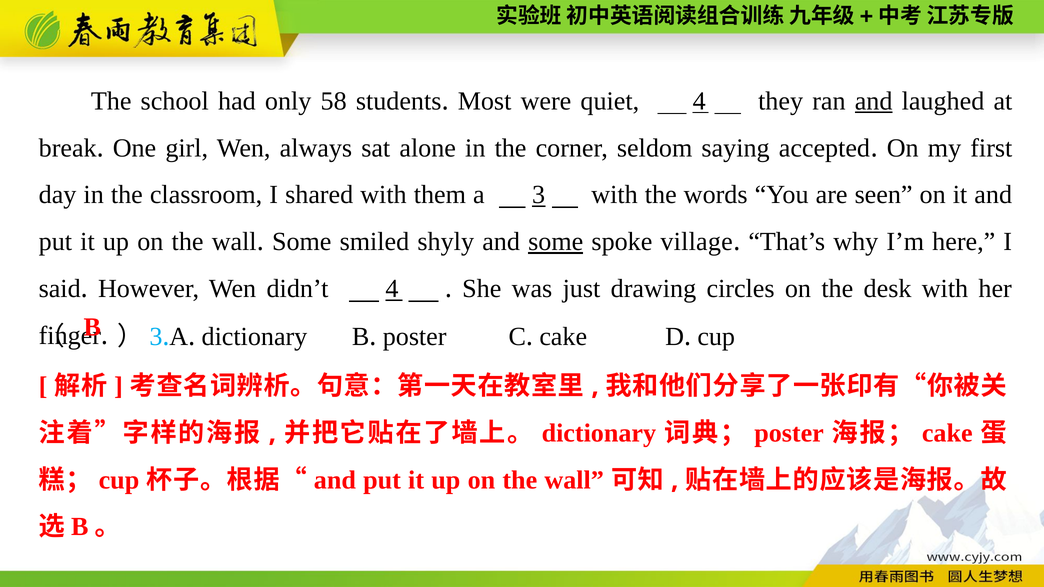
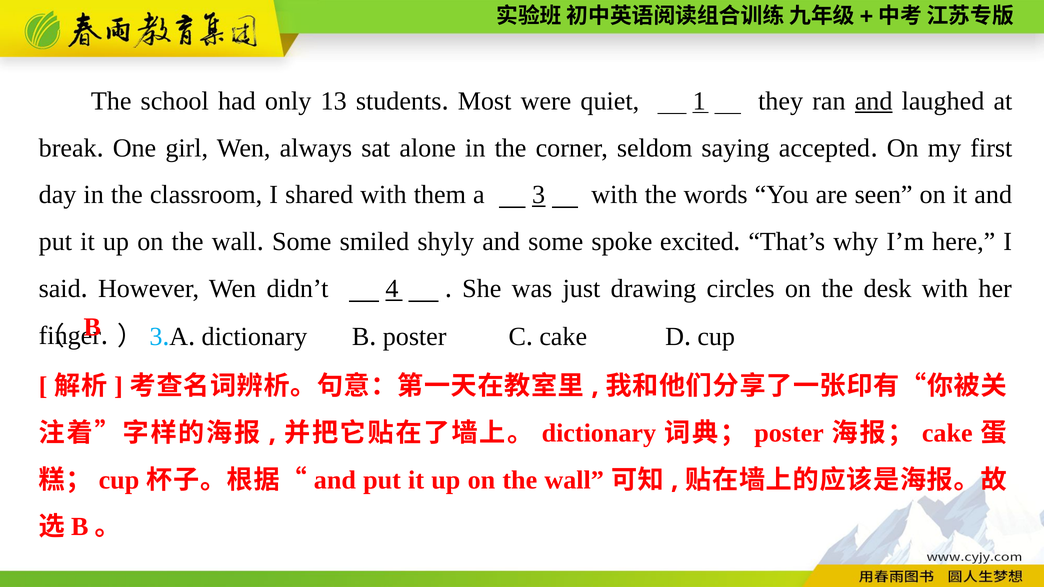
58: 58 -> 13 (334, 101)
quiet 4: 4 -> 1 (699, 101)
some underline: present -> none (556, 242)
village: village -> excited (697, 242)
